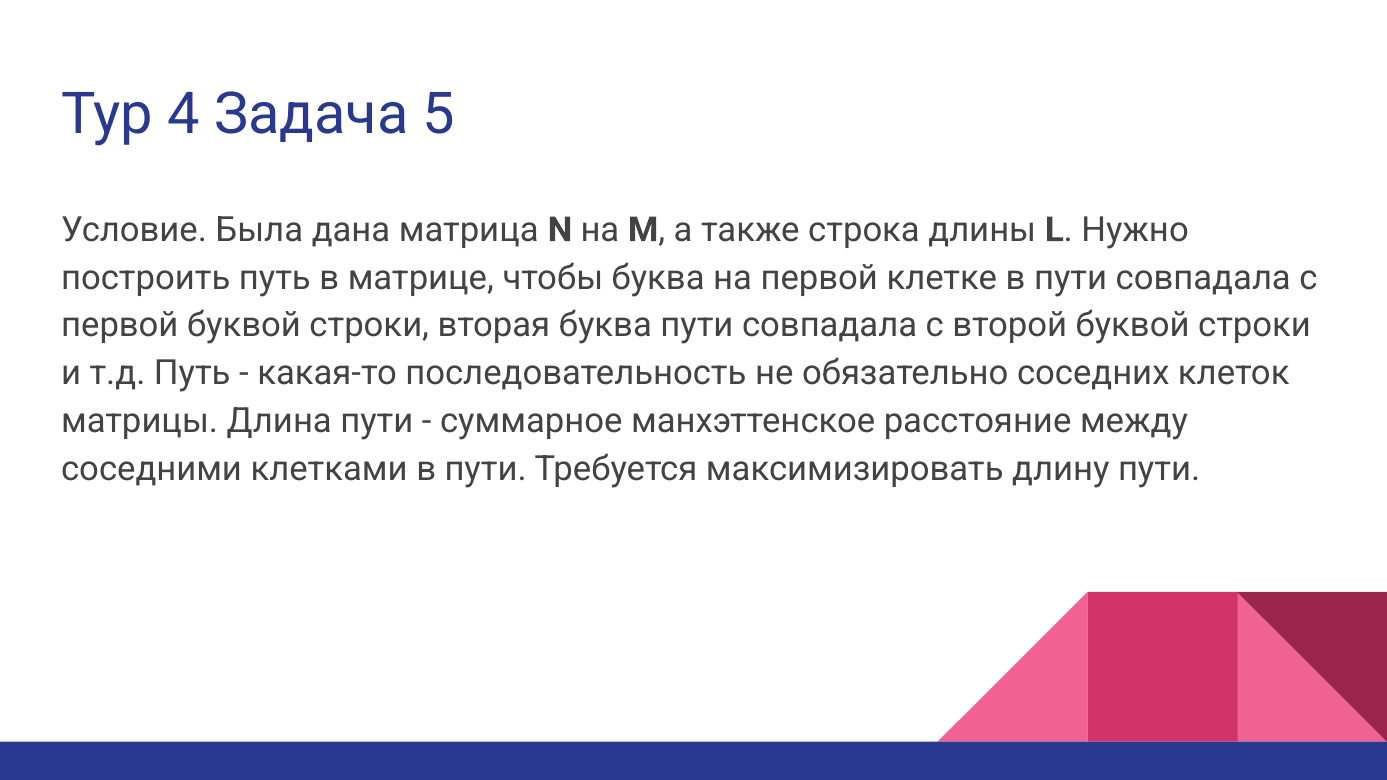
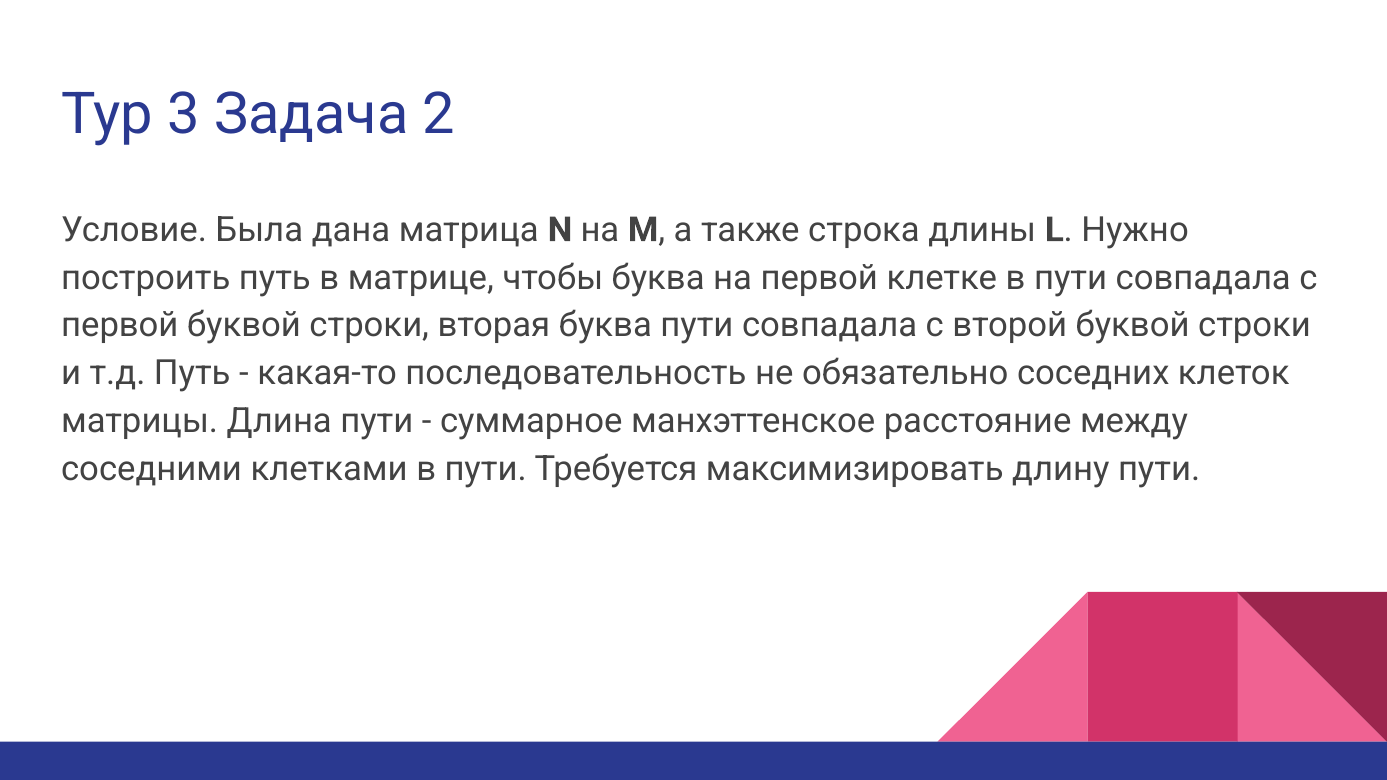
4: 4 -> 3 (184, 115)
5: 5 -> 2 (439, 115)
